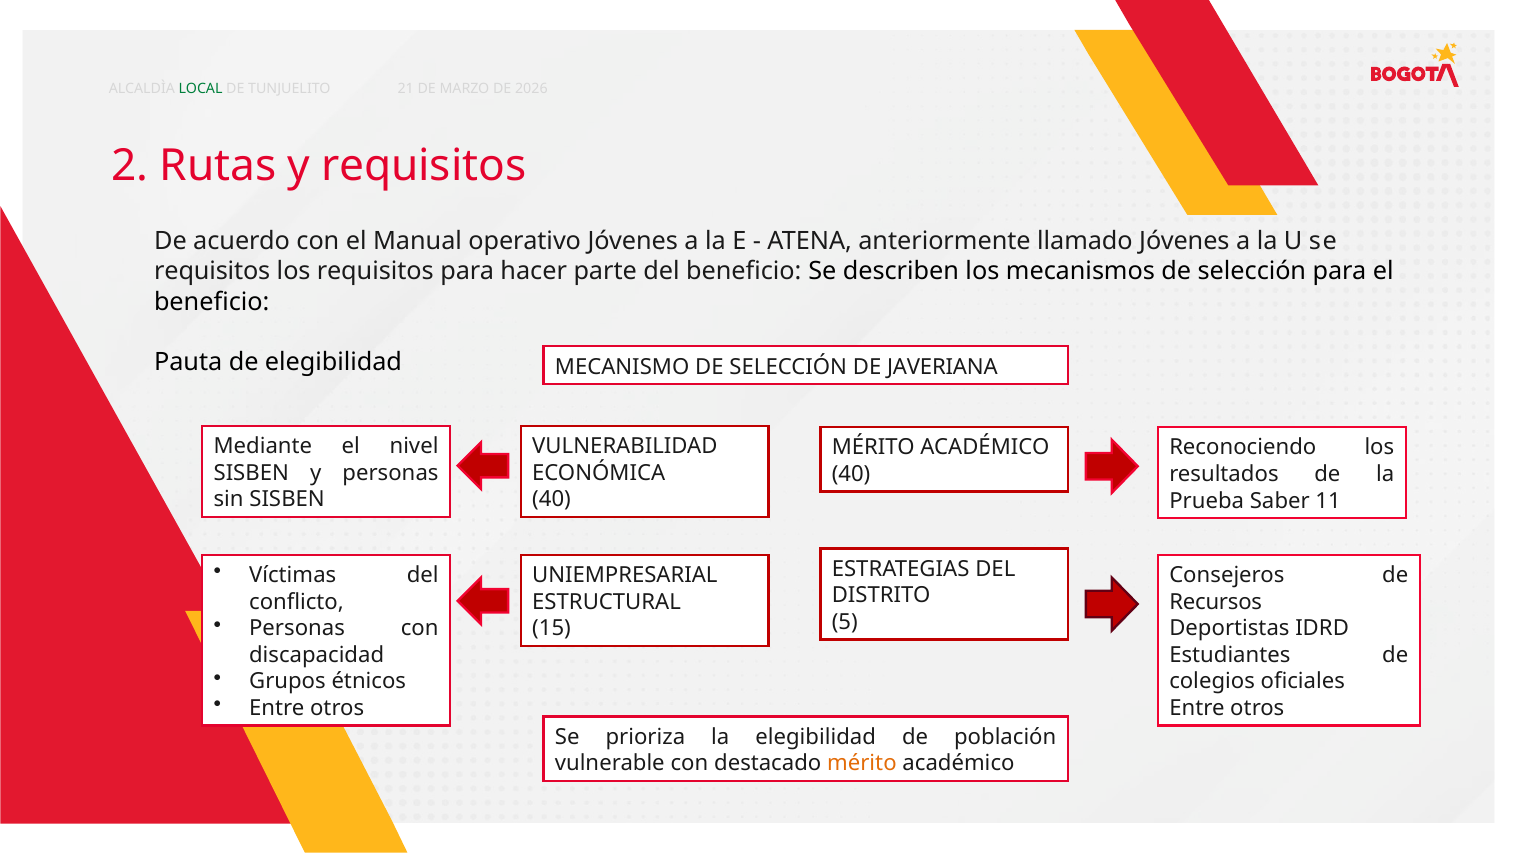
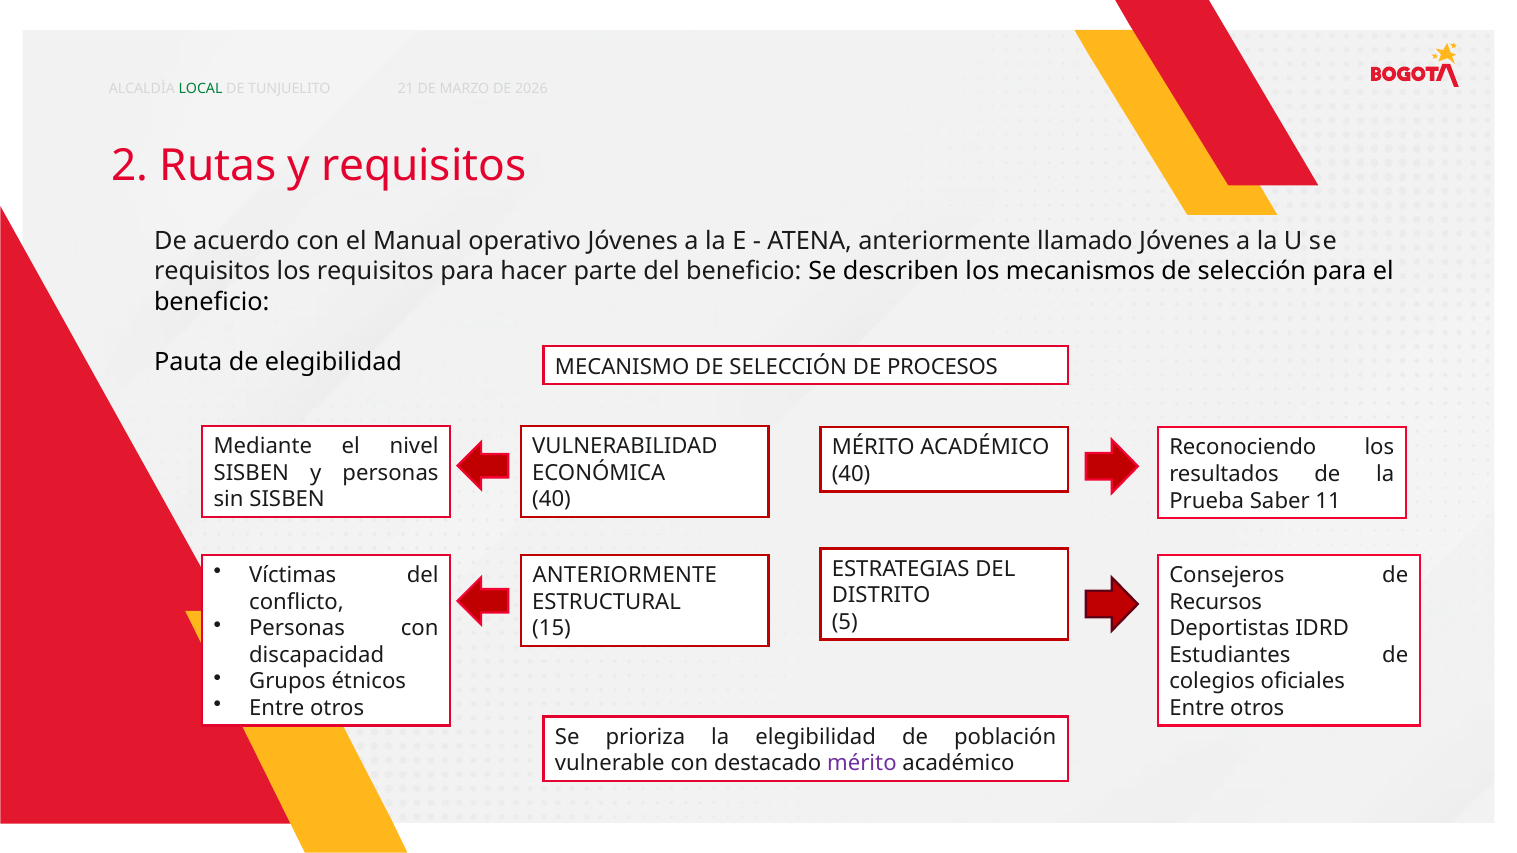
JAVERIANA: JAVERIANA -> PROCESOS (942, 367)
UNIEMPRESARIAL: UNIEMPRESARIAL -> ANTERIORMENTE (625, 575)
mérito colour: orange -> purple (862, 764)
